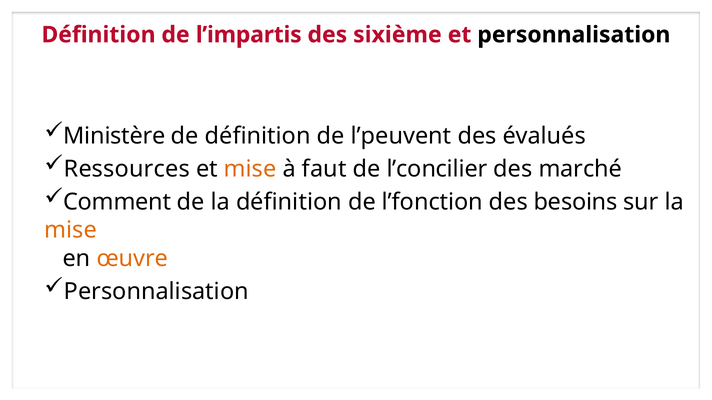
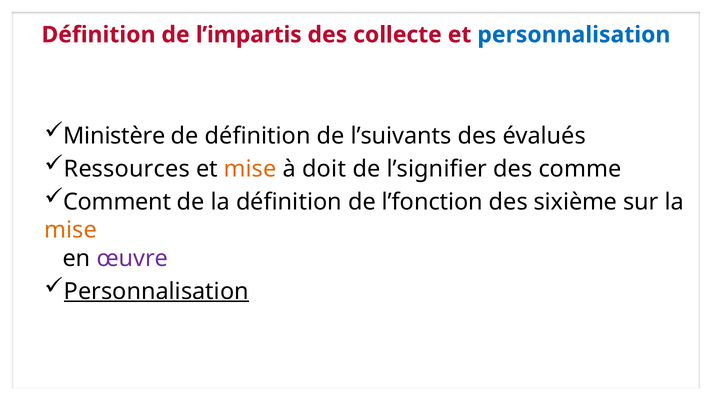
sixième: sixième -> collecte (397, 35)
personnalisation colour: black -> blue (574, 35)
l’peuvent: l’peuvent -> l’suivants (401, 136)
faut: faut -> doit (324, 169)
l’concilier: l’concilier -> l’signifier (437, 169)
marché: marché -> comme (580, 169)
besoins: besoins -> sixième (576, 202)
œuvre colour: orange -> purple (132, 259)
Personnalisation underline: none -> present (156, 292)
